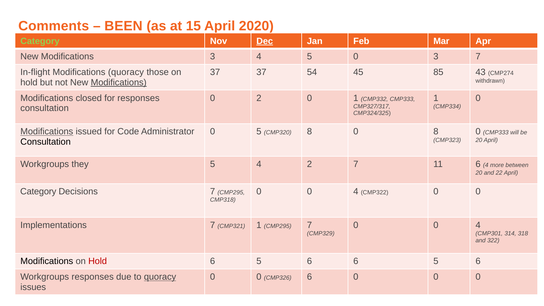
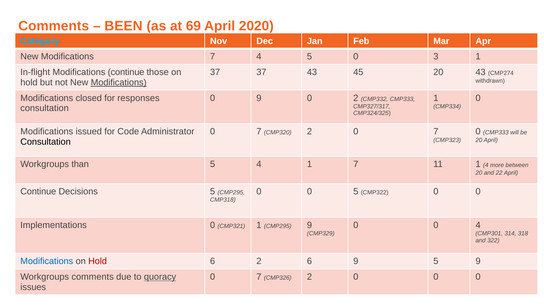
15: 15 -> 69 (193, 26)
Category colour: light green -> light blue (40, 41)
Dec underline: present -> none (265, 41)
Modifications 3: 3 -> 7 (213, 57)
3 7: 7 -> 1 (478, 57)
Modifications quoracy: quoracy -> continue (126, 72)
37 54: 54 -> 43 (312, 72)
45 85: 85 -> 20 (438, 72)
0 2: 2 -> 9 (259, 98)
0 1: 1 -> 2 (356, 98)
Modifications underline: present -> none (47, 132)
5: 5 -> 7 (259, 132)
CMP320 8: 8 -> 2 (309, 132)
8: 8 -> 7 (436, 132)
they: they -> than (80, 164)
4 2: 2 -> 1 (309, 164)
11 6: 6 -> 1 (478, 164)
Category: Category -> Continue (38, 192)
Decisions 7: 7 -> 5 (213, 192)
4: 4 -> 5 (356, 192)
Implementations 7: 7 -> 0 (213, 225)
CMP295 7: 7 -> 9 (309, 225)
Modifications colour: black -> blue (47, 261)
5: 5 -> 2 (259, 261)
6 6: 6 -> 9 (356, 261)
6: 6 -> 9 (478, 261)
Workgroups responses: responses -> comments (93, 277)
0: 0 -> 7 (259, 277)
CMP326 6: 6 -> 2 (309, 277)
